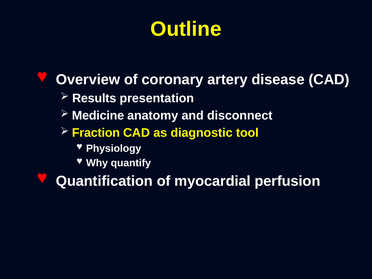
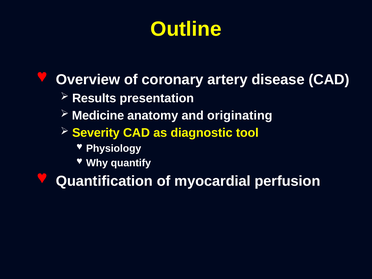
disconnect: disconnect -> originating (240, 116)
Fraction: Fraction -> Severity (96, 133)
